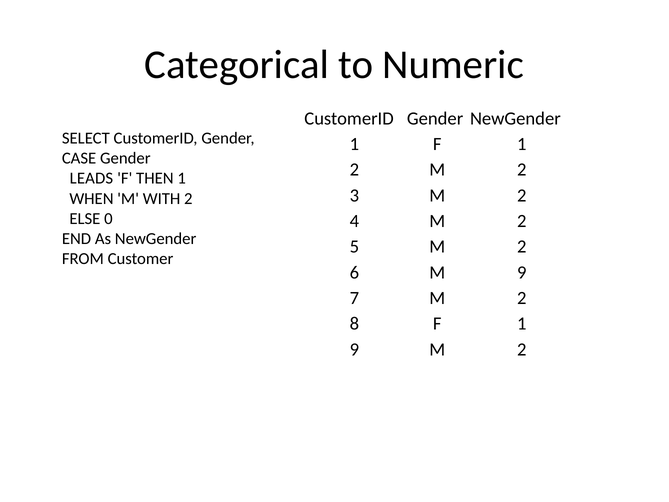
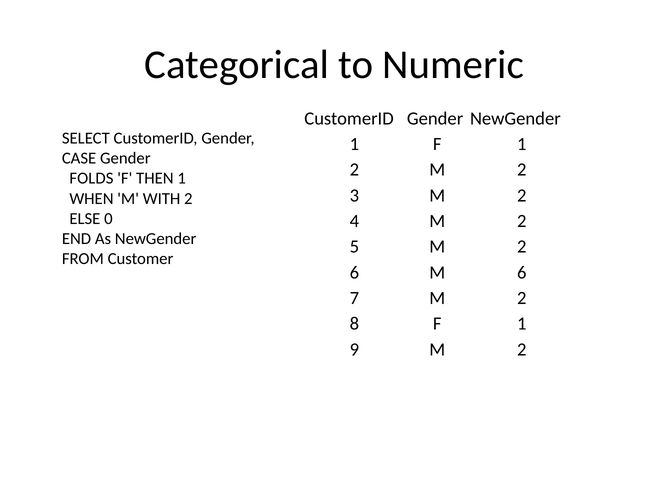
LEADS: LEADS -> FOLDS (91, 178)
M 9: 9 -> 6 (522, 272)
